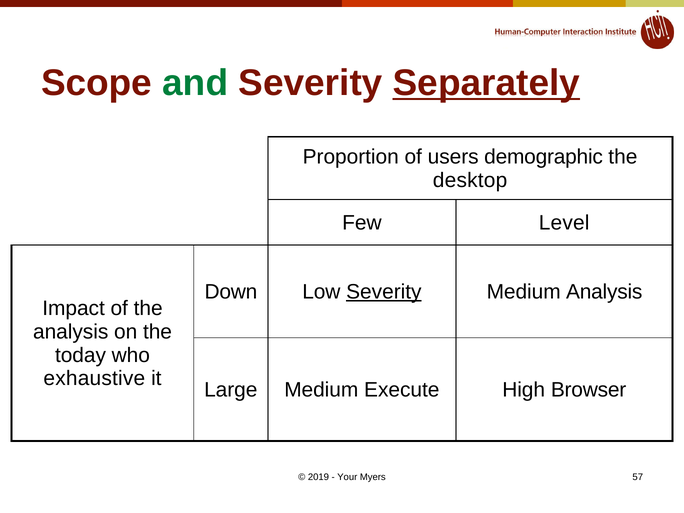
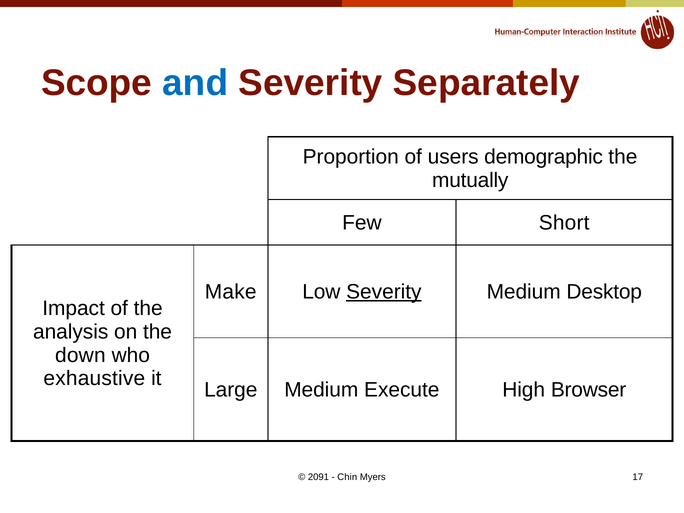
and colour: green -> blue (195, 83)
Separately underline: present -> none (486, 83)
desktop: desktop -> mutually (470, 180)
Level: Level -> Short (564, 223)
Down: Down -> Make (231, 292)
Medium Analysis: Analysis -> Desktop (604, 292)
today: today -> down (80, 355)
2019: 2019 -> 2091 (318, 477)
Your: Your -> Chin (347, 477)
57: 57 -> 17 (638, 477)
